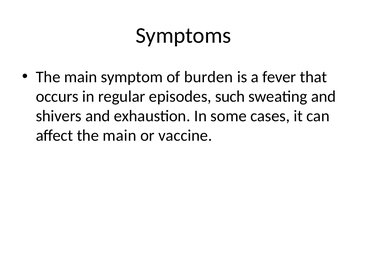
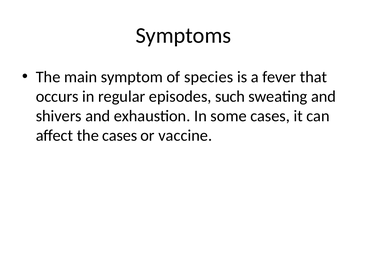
burden: burden -> species (209, 77)
affect the main: main -> cases (120, 136)
